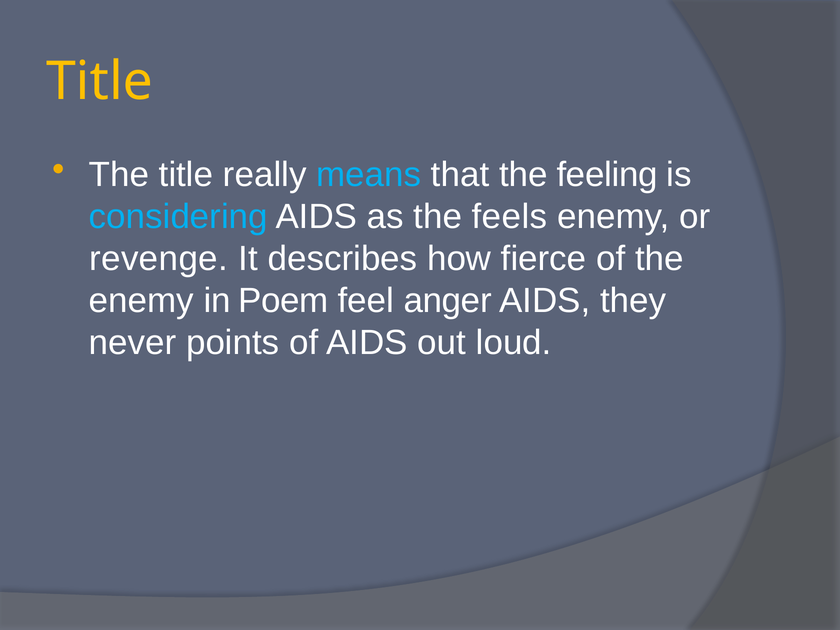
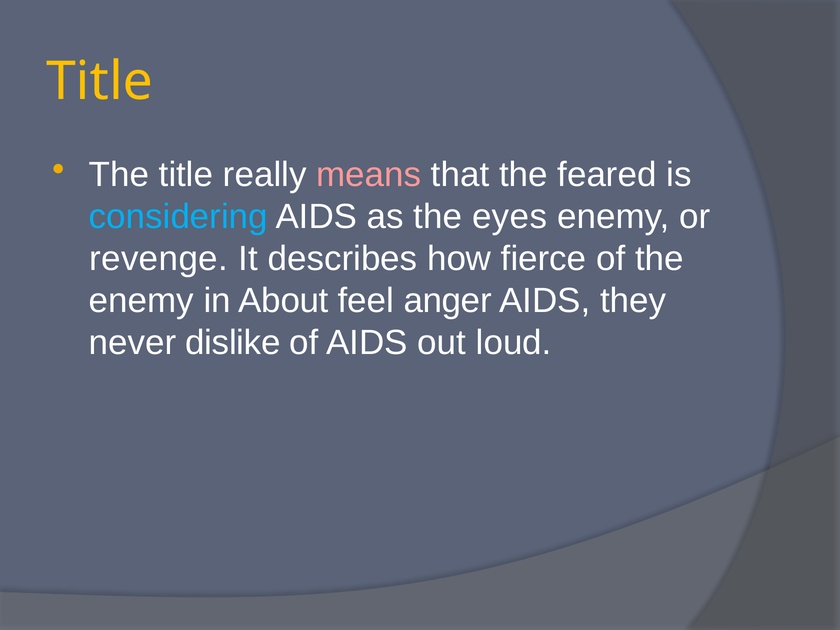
means colour: light blue -> pink (369, 175)
feeling: feeling -> feared (607, 175)
feels: feels -> eyes (510, 217)
Poem: Poem -> About (283, 301)
points: points -> dislike (233, 343)
